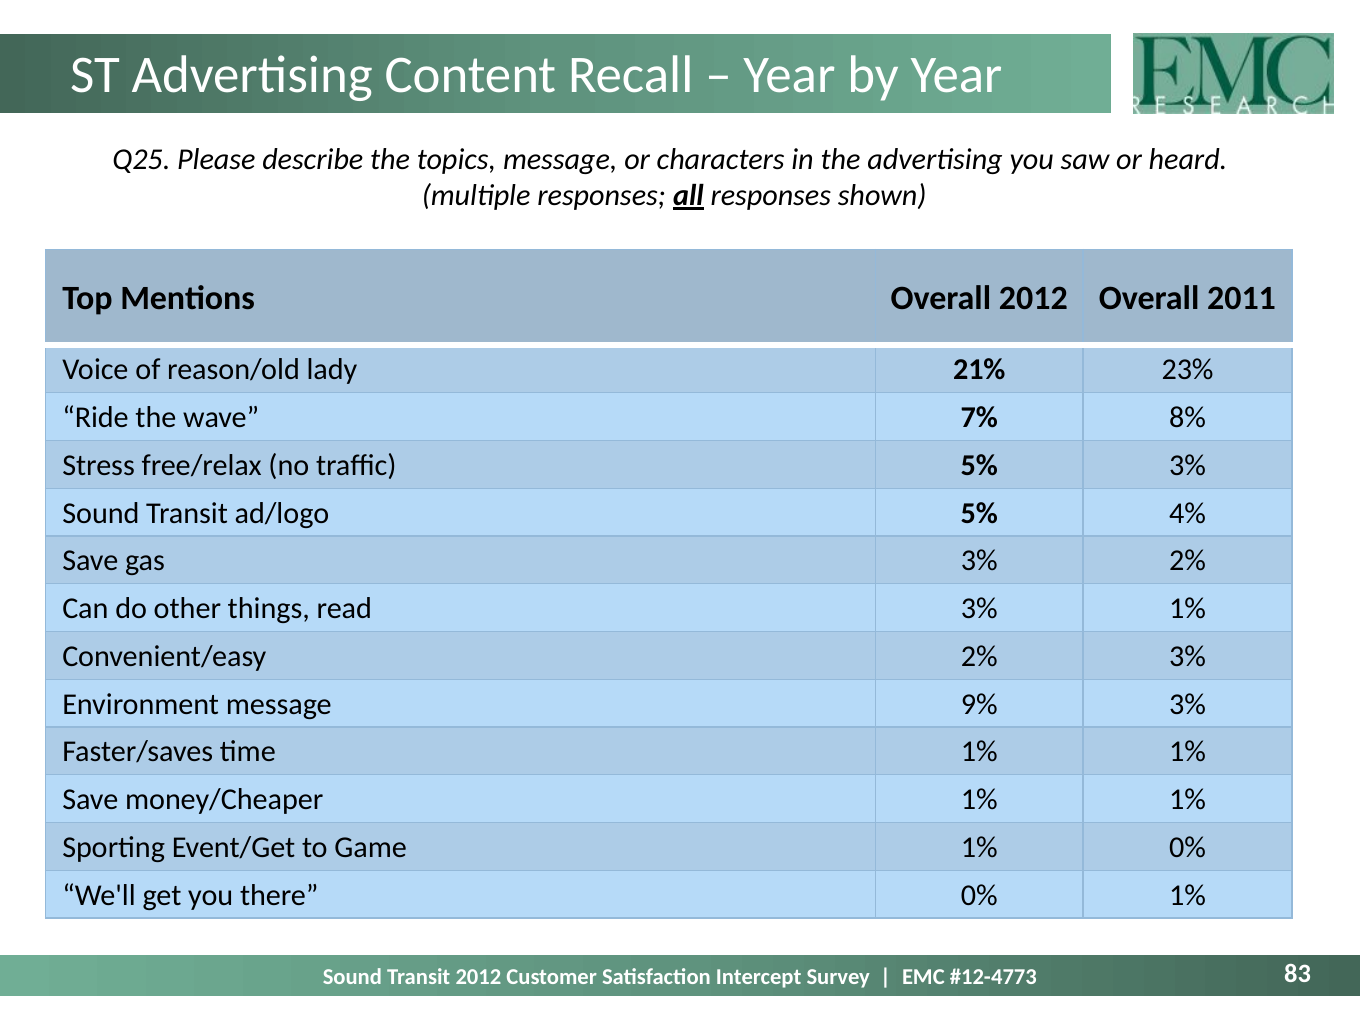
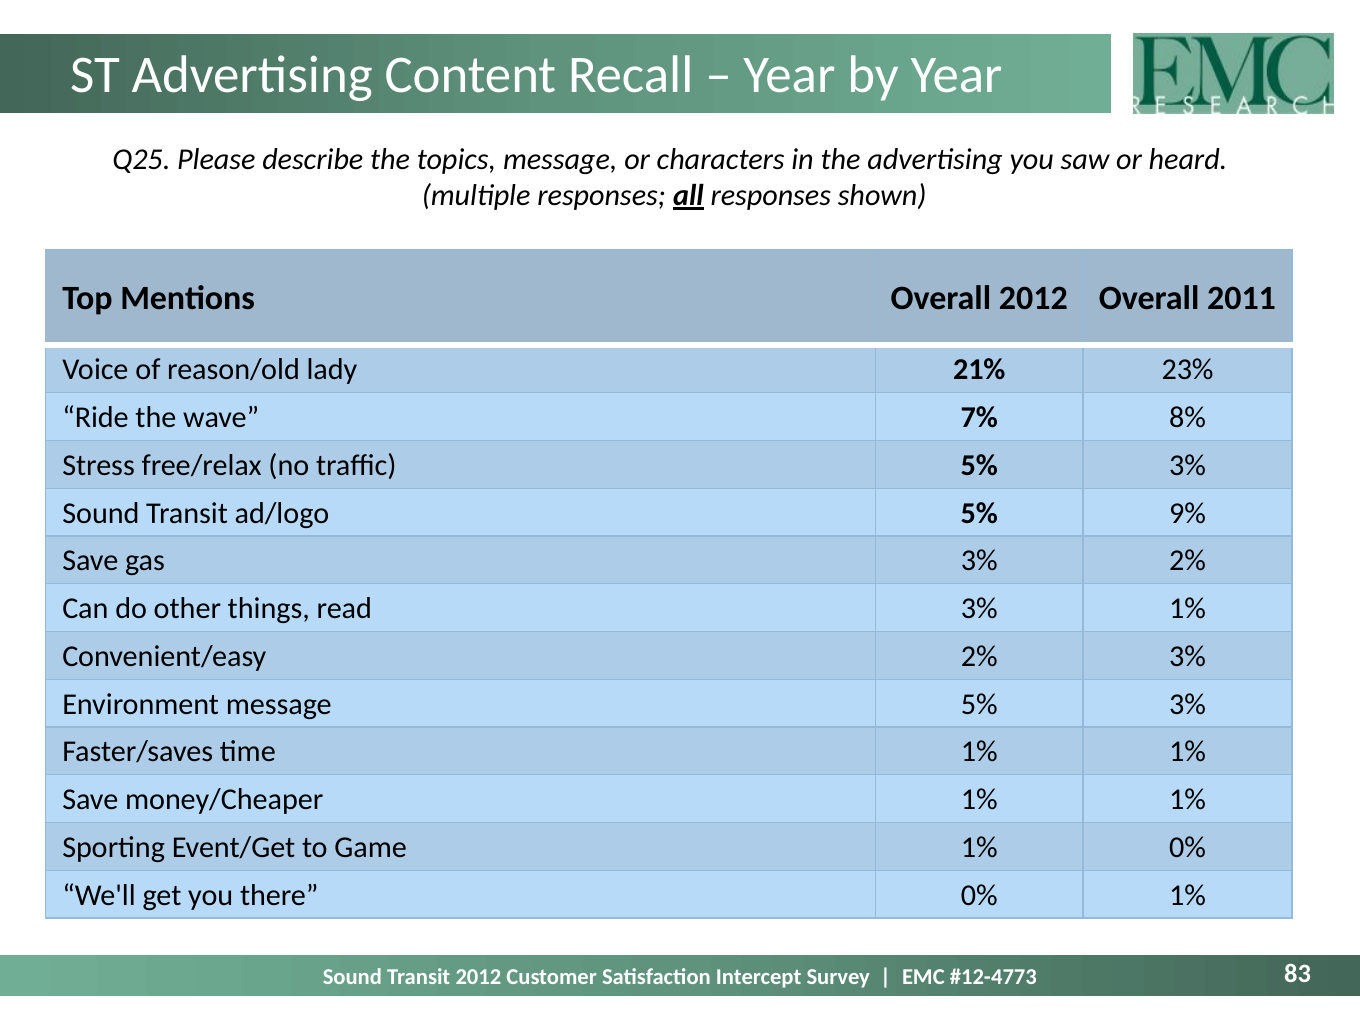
4%: 4% -> 9% (1188, 513)
message 9%: 9% -> 5% (979, 704)
